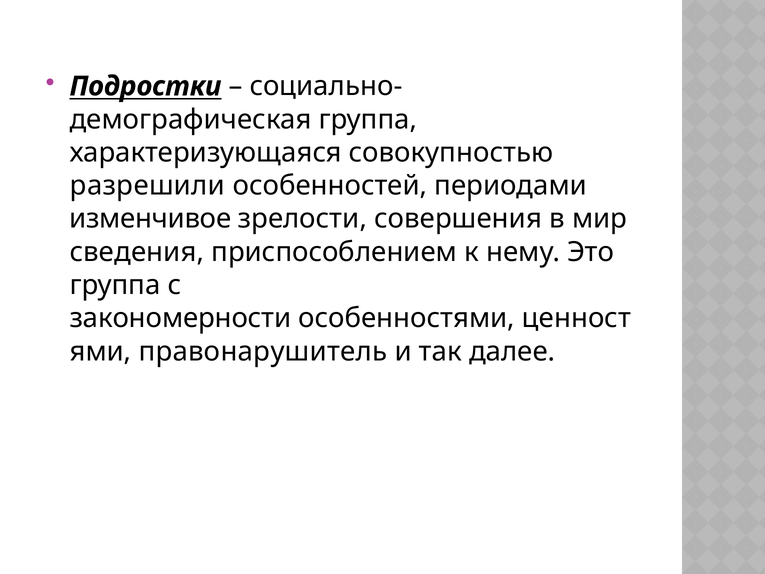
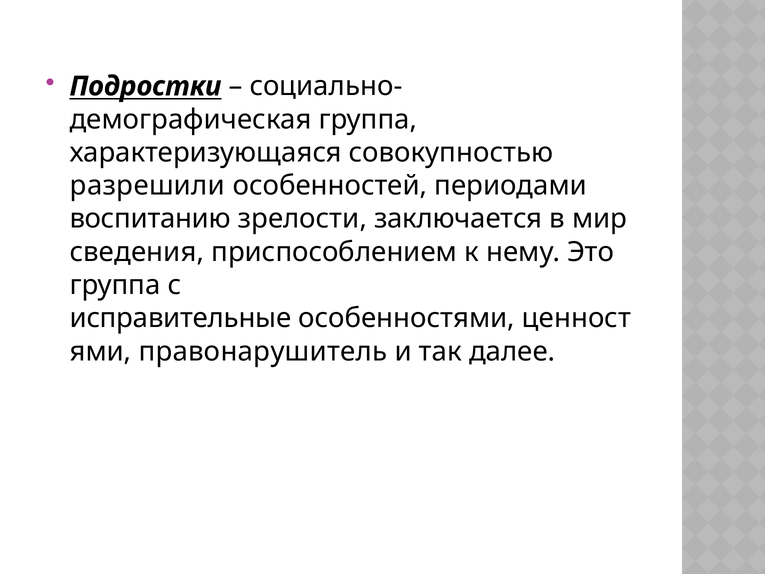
изменчивое: изменчивое -> воспитанию (150, 219)
совершения: совершения -> заключается (458, 219)
закономерности: закономерности -> исправительные (180, 318)
